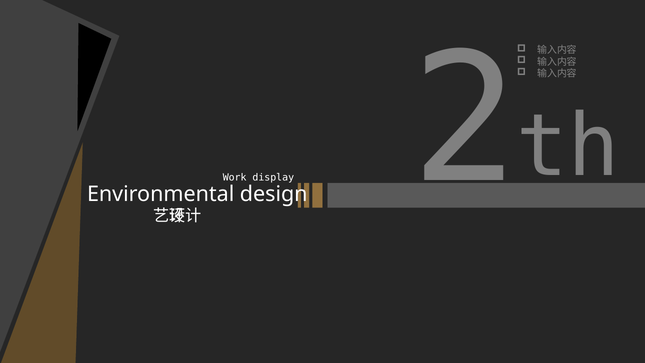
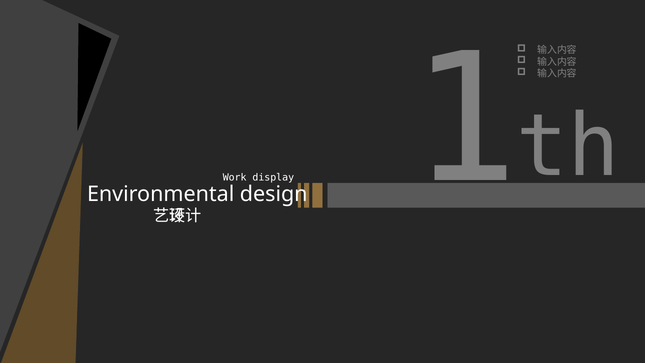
2: 2 -> 1 (465, 121)
